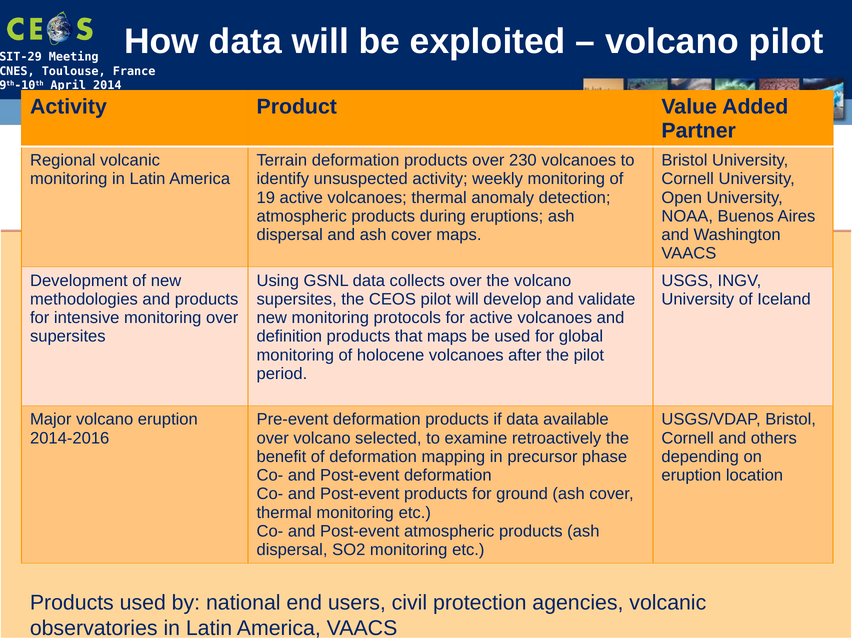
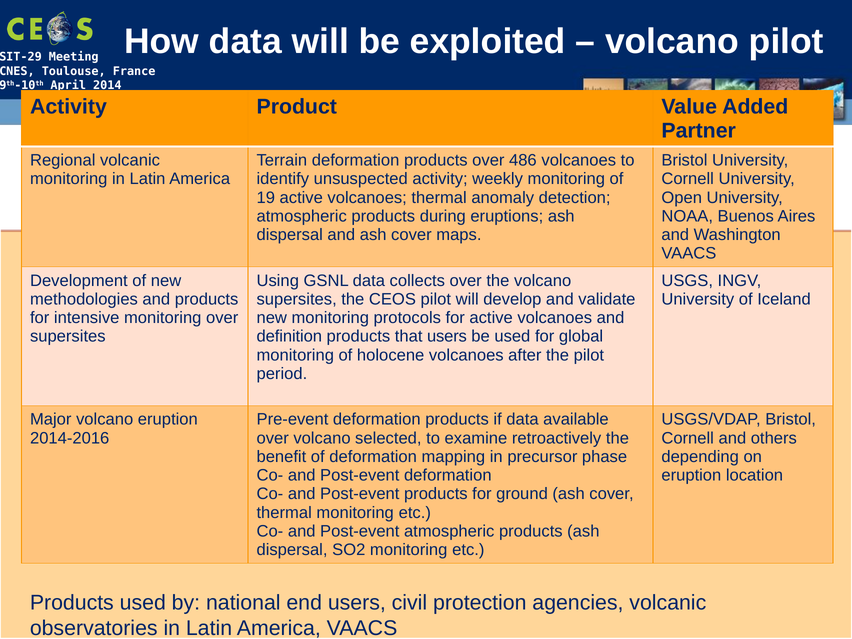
230: 230 -> 486 (523, 160)
that maps: maps -> users (447, 337)
